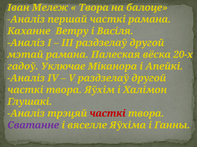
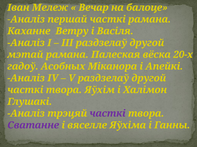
Твора: Твора -> Вечар (94, 8)
Уключае: Уключае -> Асобных (63, 67)
часткі colour: red -> purple (108, 114)
